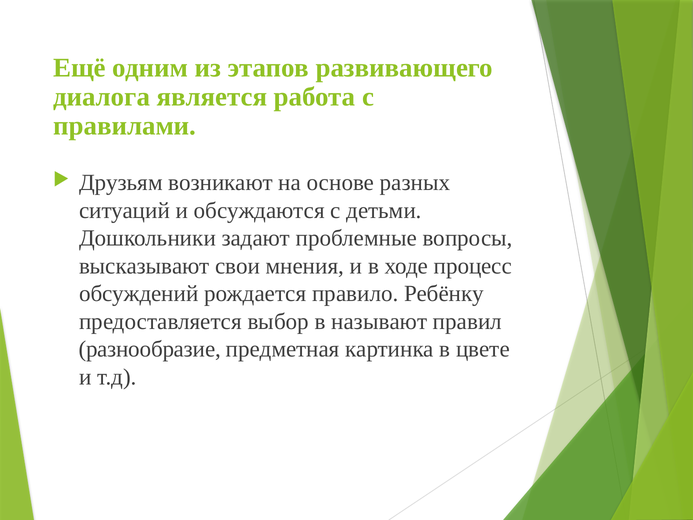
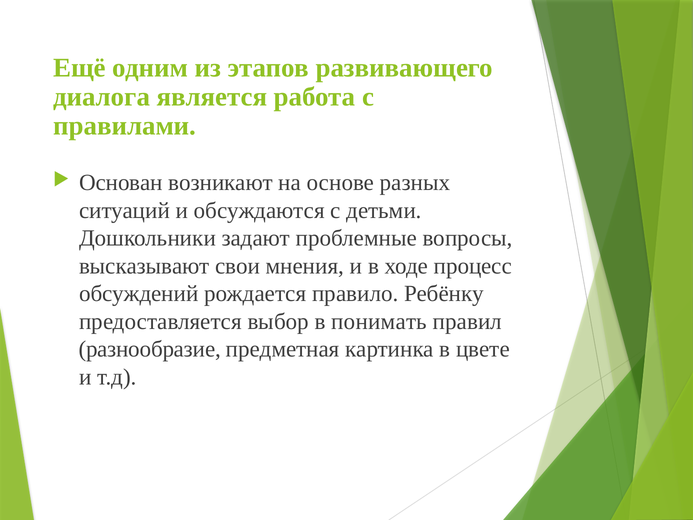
Друзьям: Друзьям -> Основан (121, 183)
называют: называют -> понимать (379, 321)
